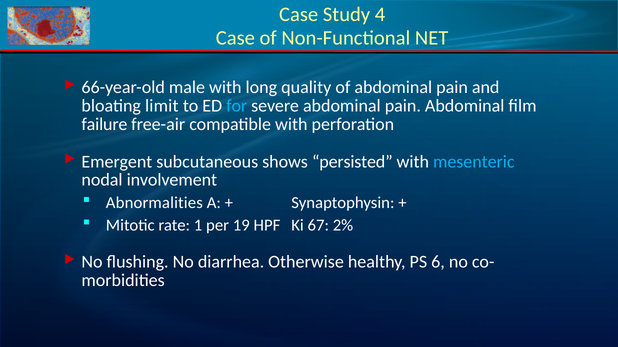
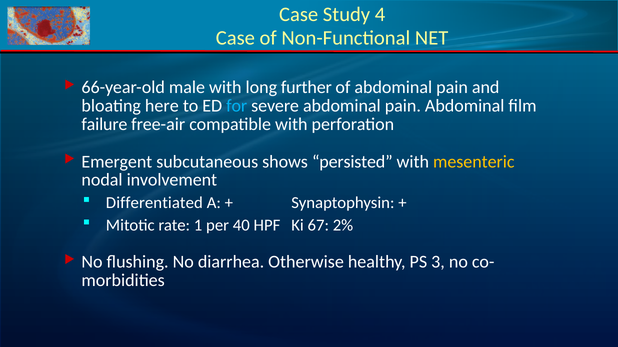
quality: quality -> further (306, 88)
limit: limit -> here (162, 106)
mesenteric colour: light blue -> yellow (474, 162)
Abnormalities: Abnormalities -> Differentiated (154, 203)
19: 19 -> 40 (241, 226)
6: 6 -> 3 (438, 262)
